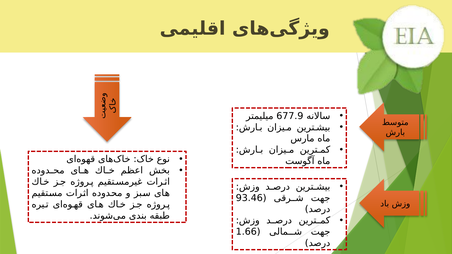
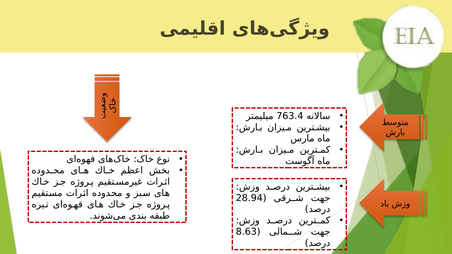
677.9: 677.9 -> 763.4 (290, 116)
93.46: 93.46 -> 28.94 (249, 198)
1.66: 1.66 -> 8.63 (246, 232)
